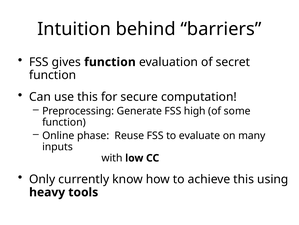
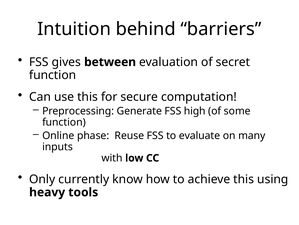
gives function: function -> between (110, 62)
